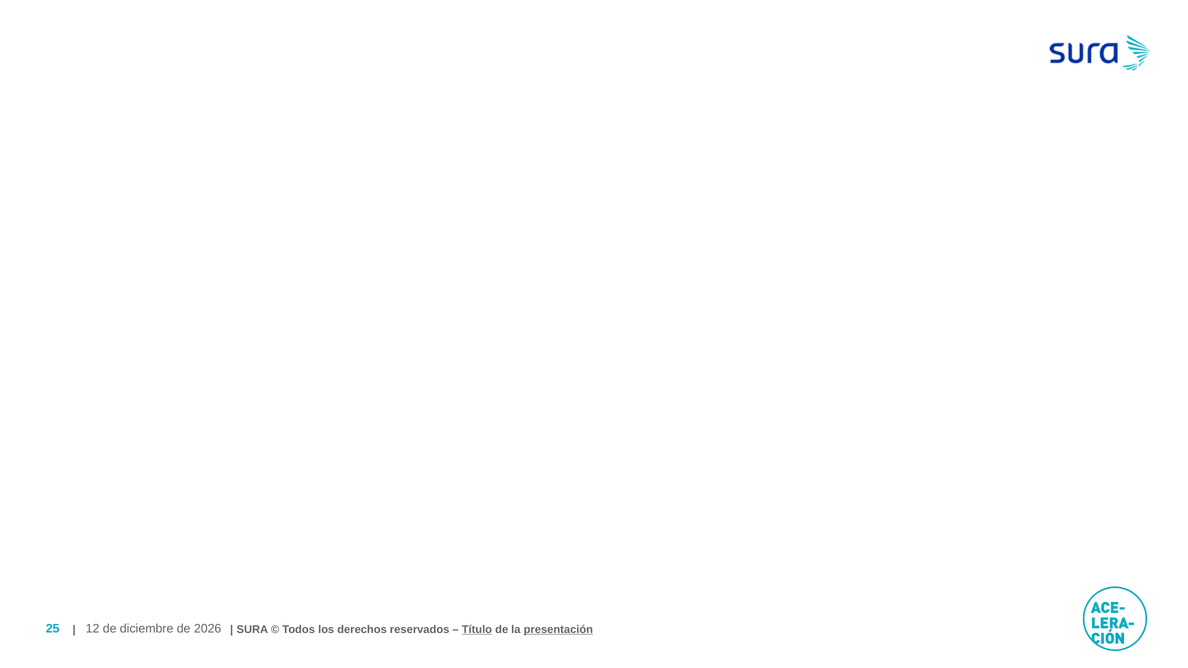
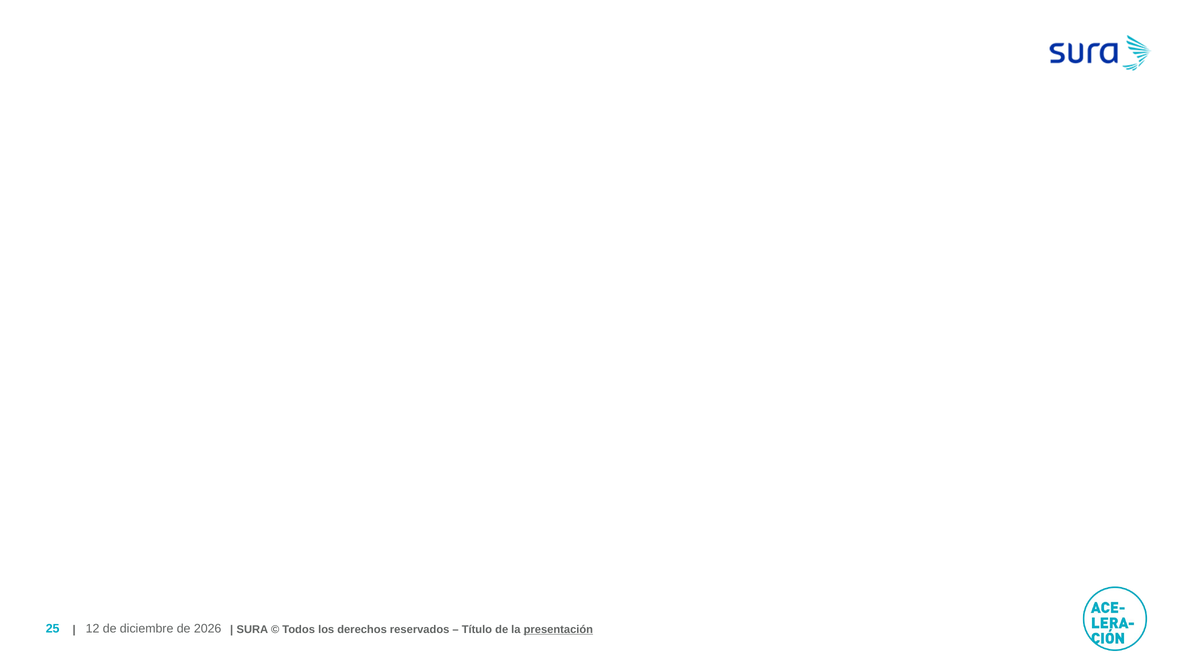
Título underline: present -> none (477, 630)
